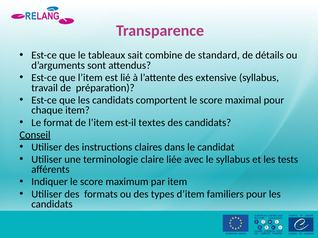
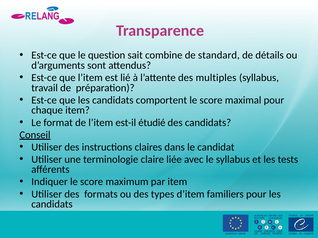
tableaux: tableaux -> question (107, 55)
extensive: extensive -> multiples (216, 78)
textes: textes -> étudié (152, 123)
